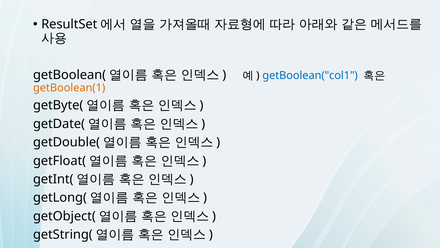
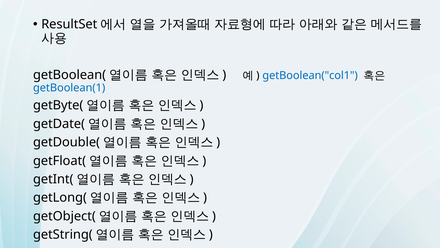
getBoolean(1 colour: orange -> blue (69, 88)
